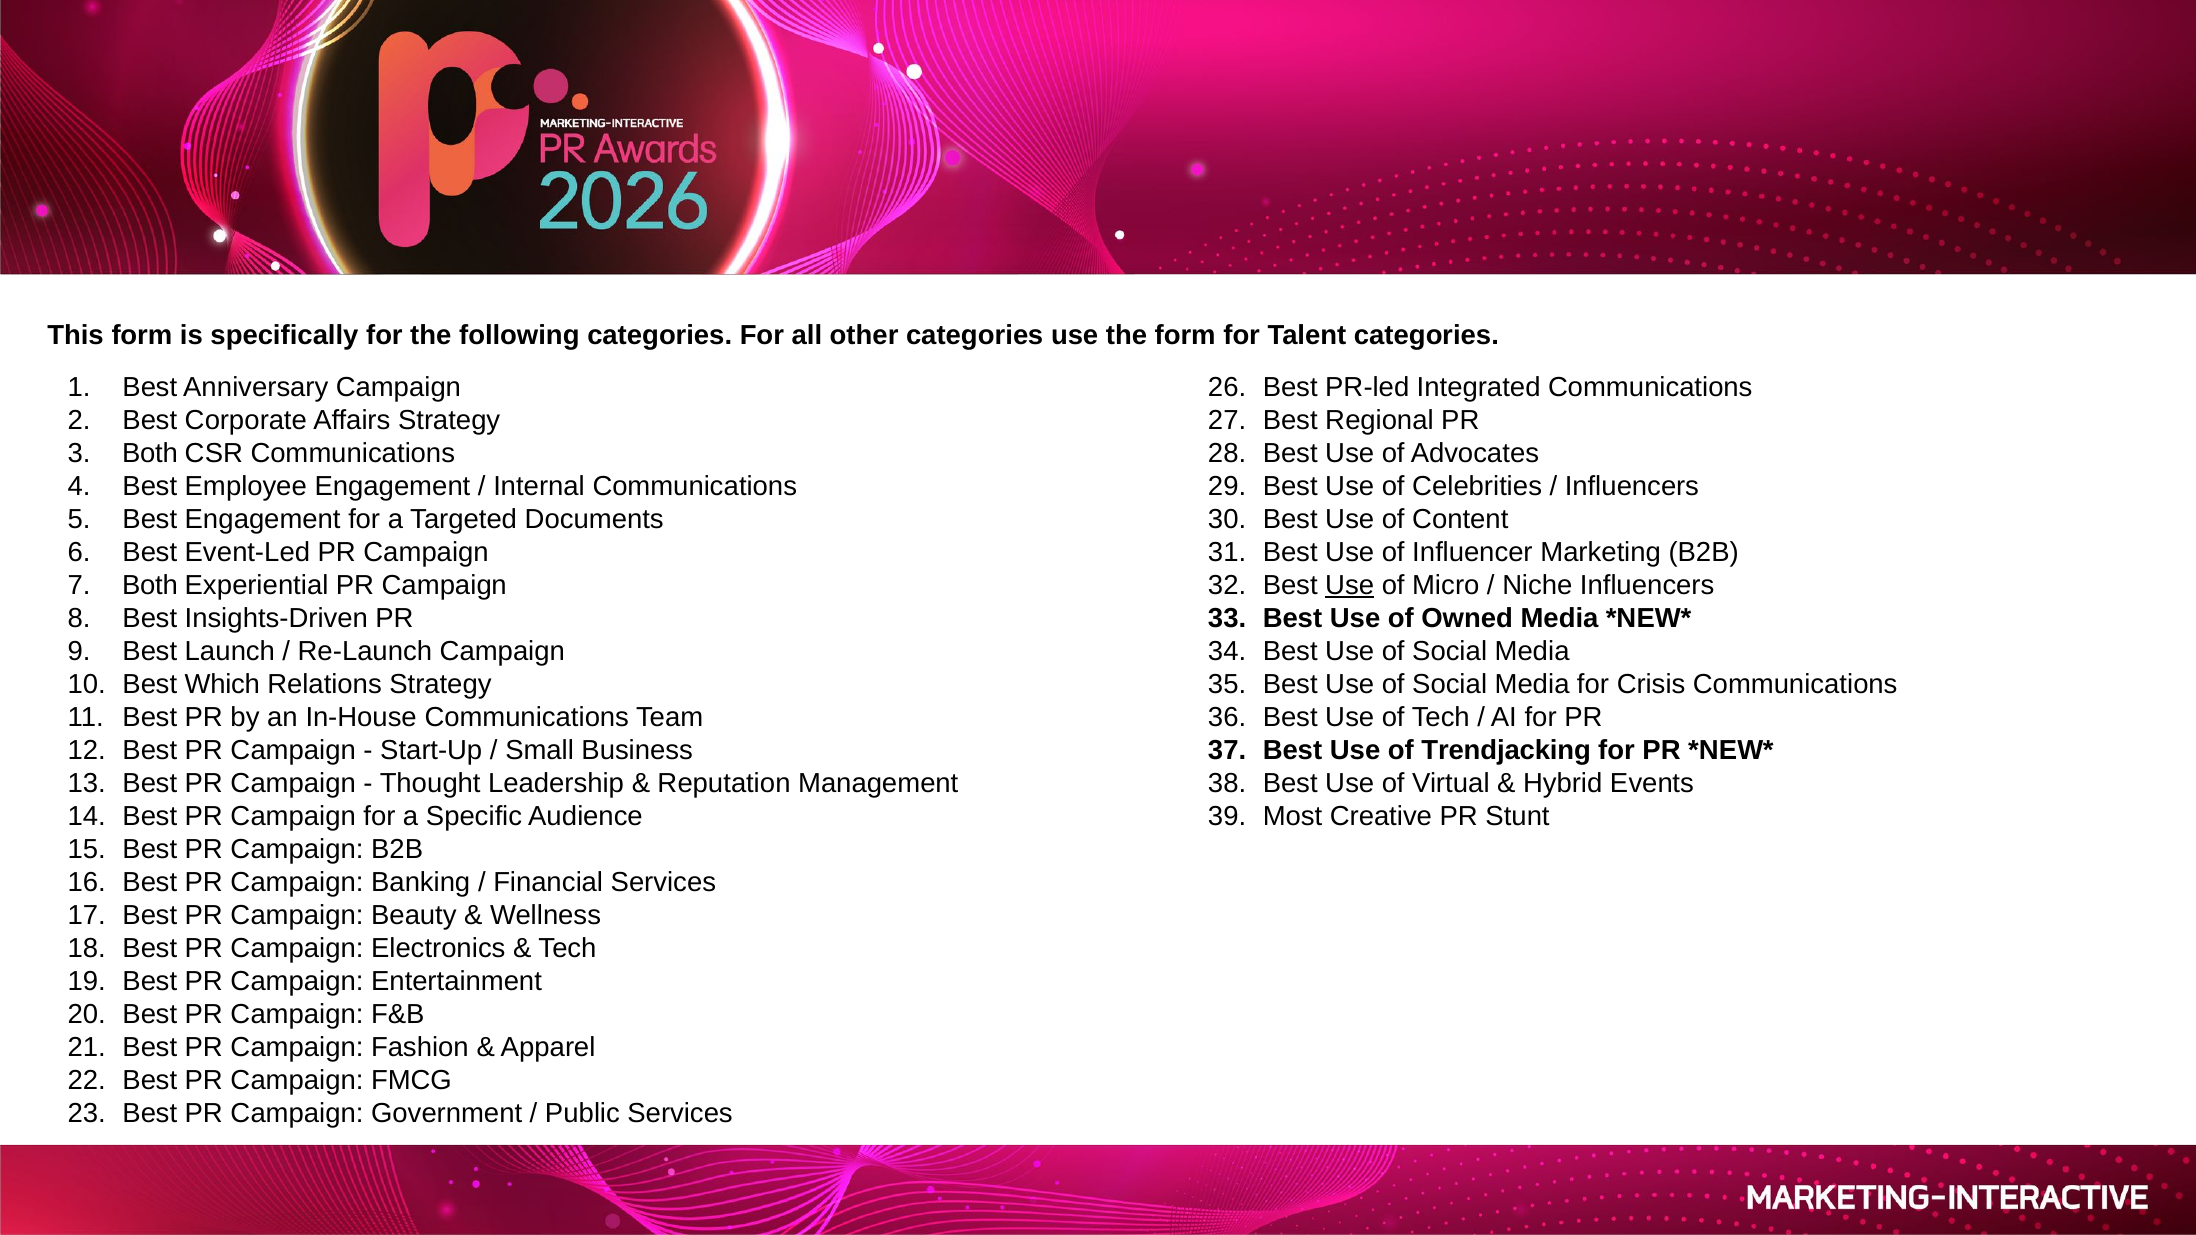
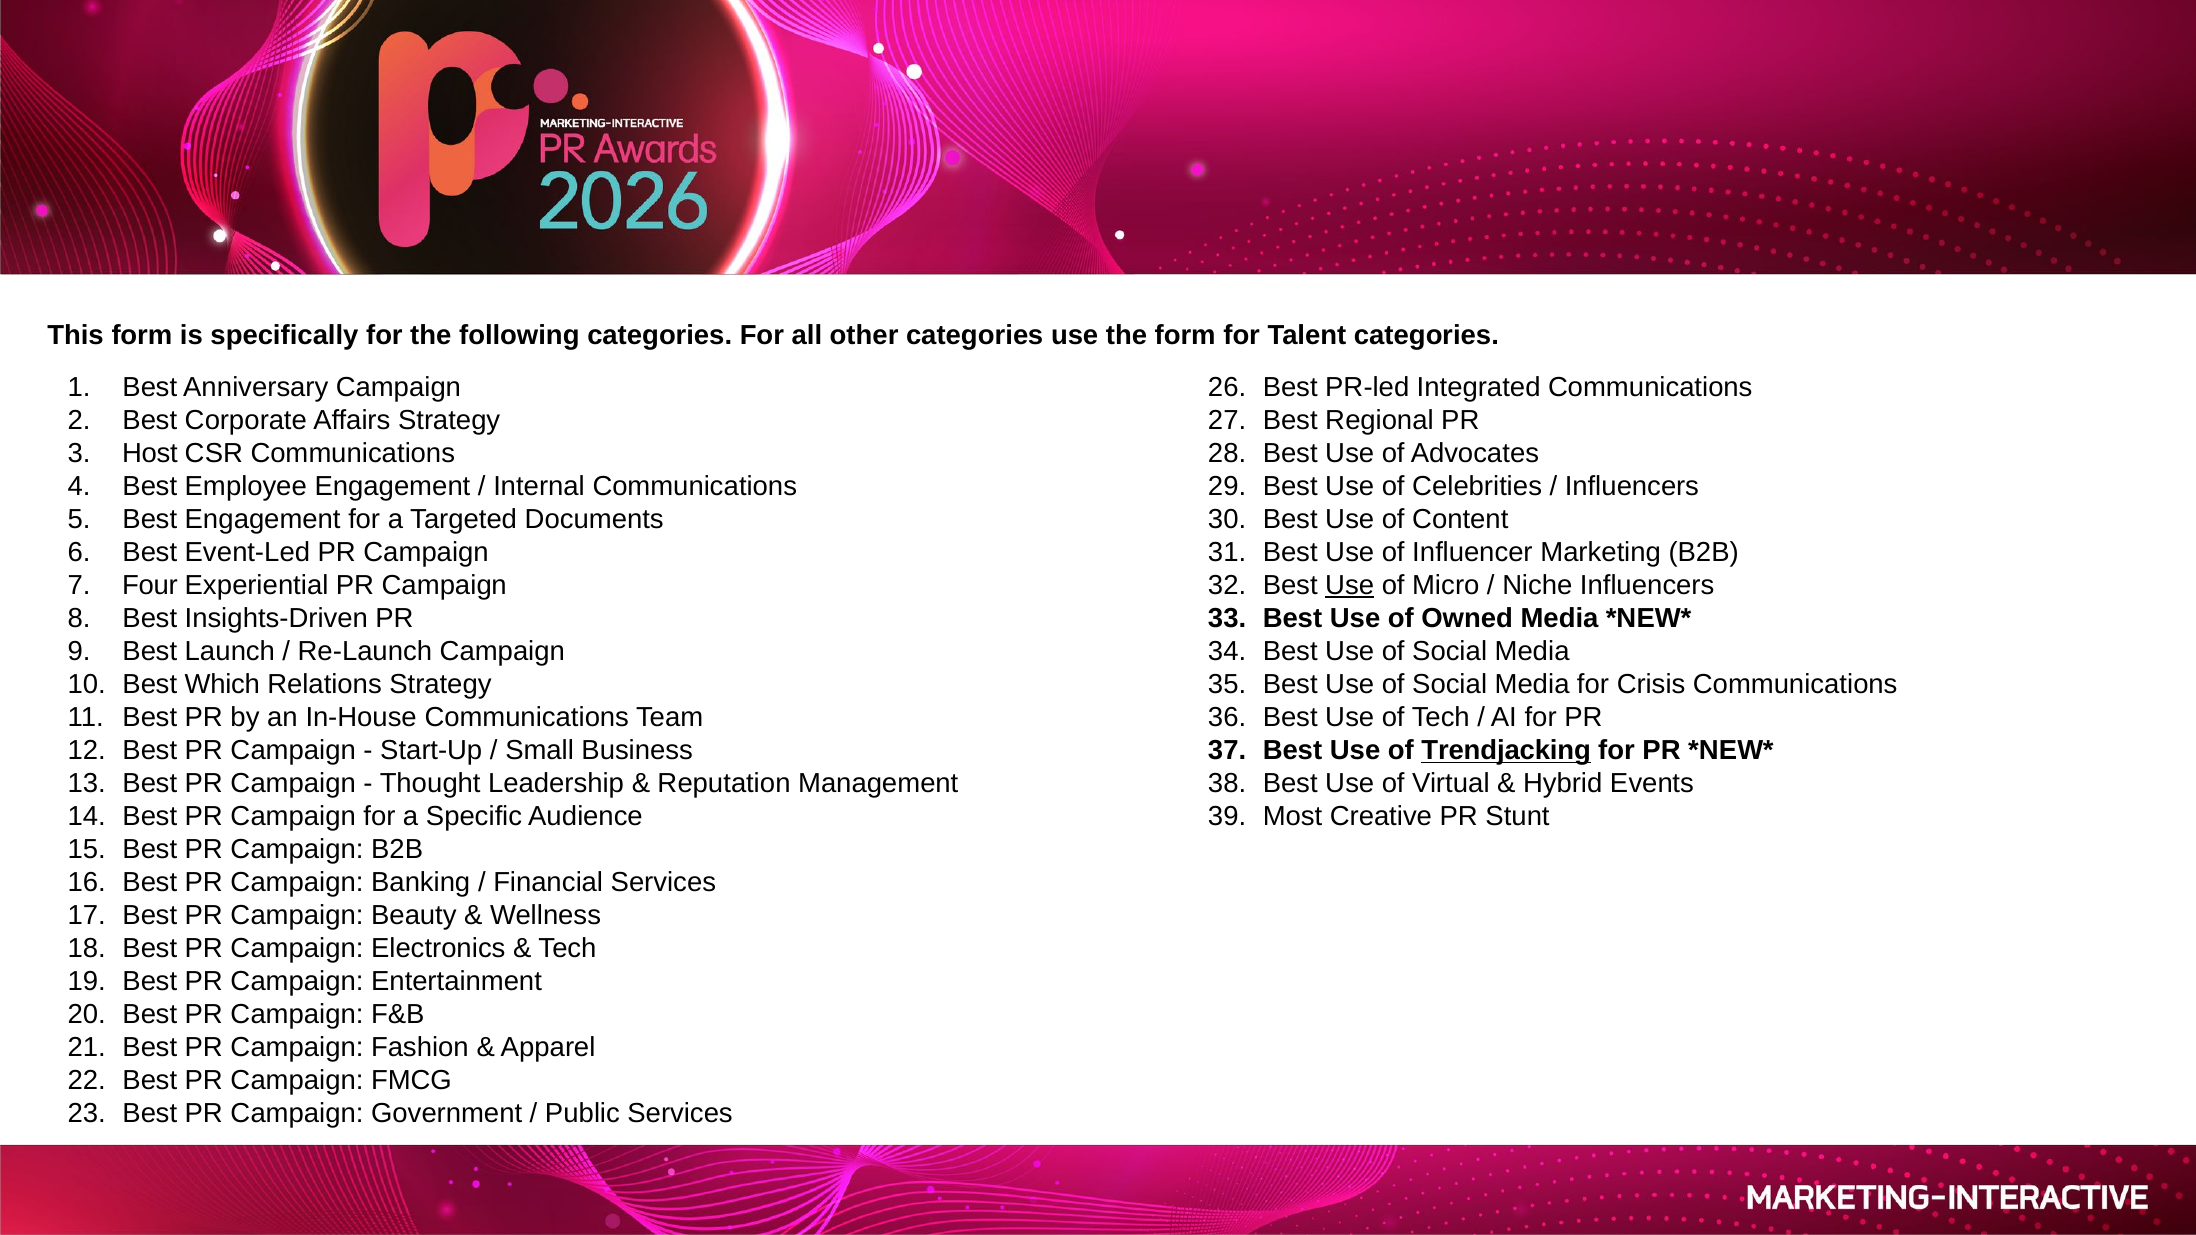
Both: Both -> Host (150, 453)
Both: Both -> Four (150, 586)
Trendjacking underline: none -> present (1506, 751)
